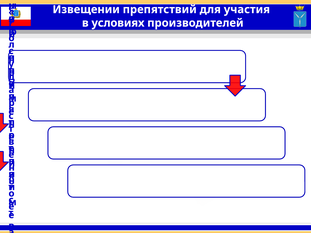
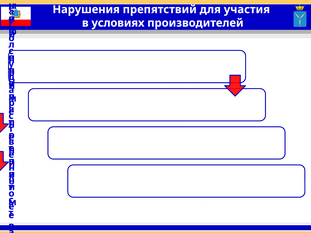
Извещении: Извещении -> Нарушения (86, 9)
